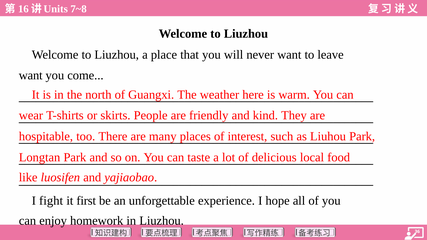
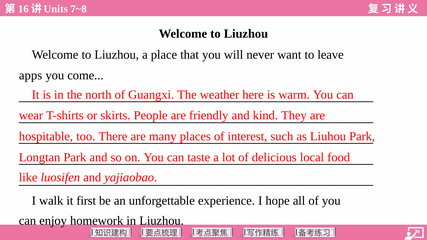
want: want -> apps (31, 76)
fight: fight -> walk (51, 201)
